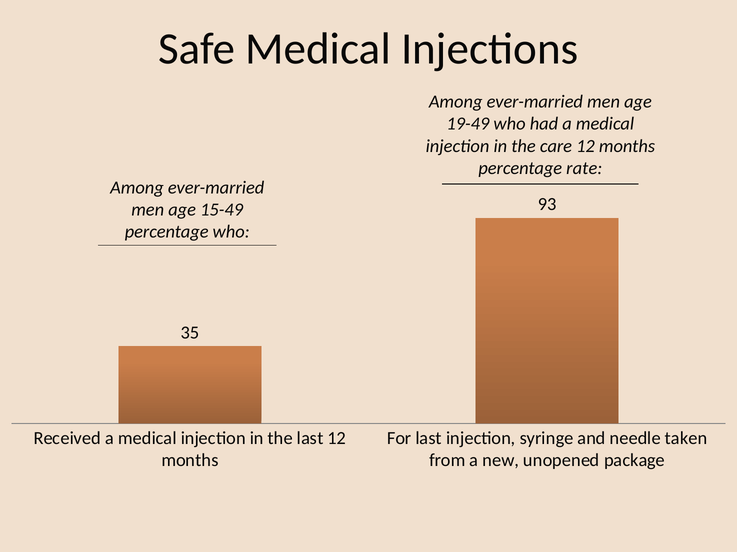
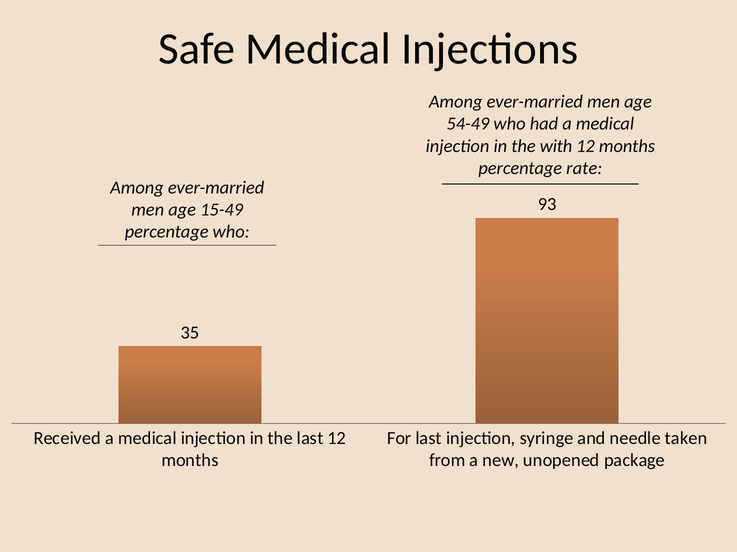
19-49: 19-49 -> 54-49 (468, 124)
care: care -> with (556, 146)
